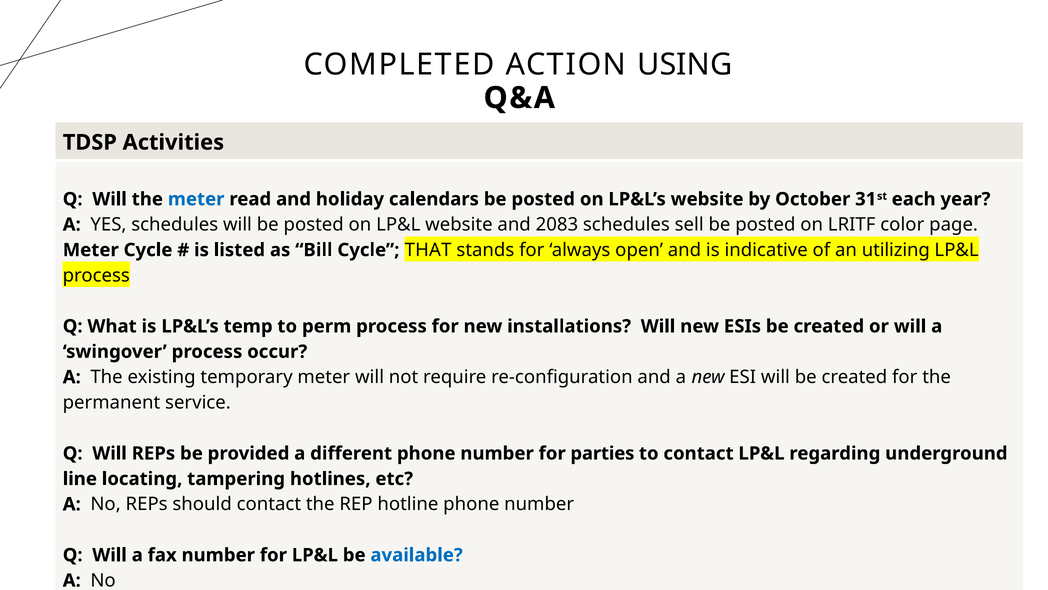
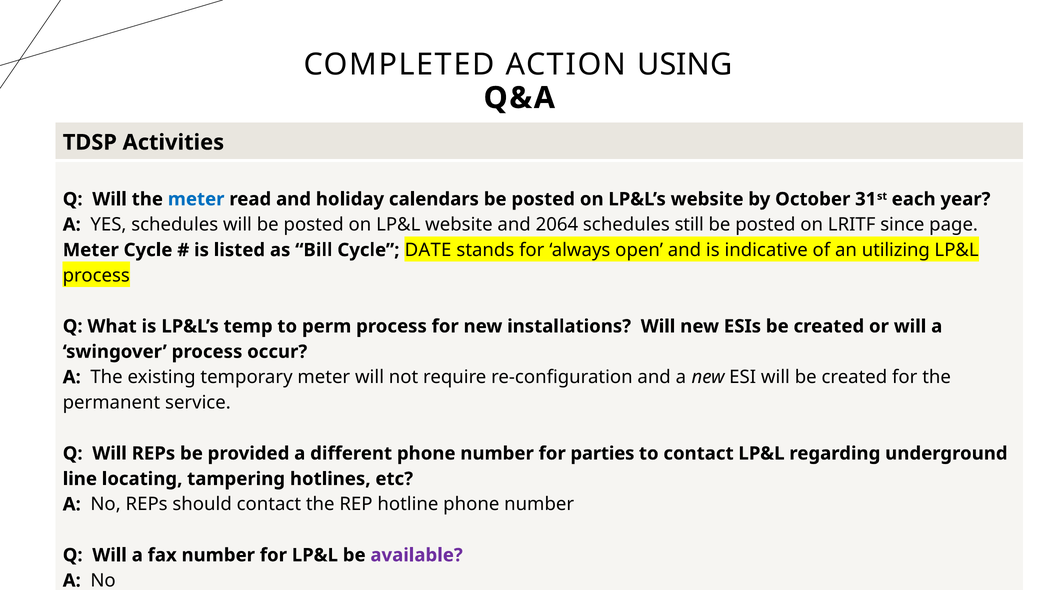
2083: 2083 -> 2064 (557, 224)
sell: sell -> still (689, 224)
color: color -> since (902, 224)
THAT: THAT -> DATE (428, 250)
available colour: blue -> purple (417, 555)
